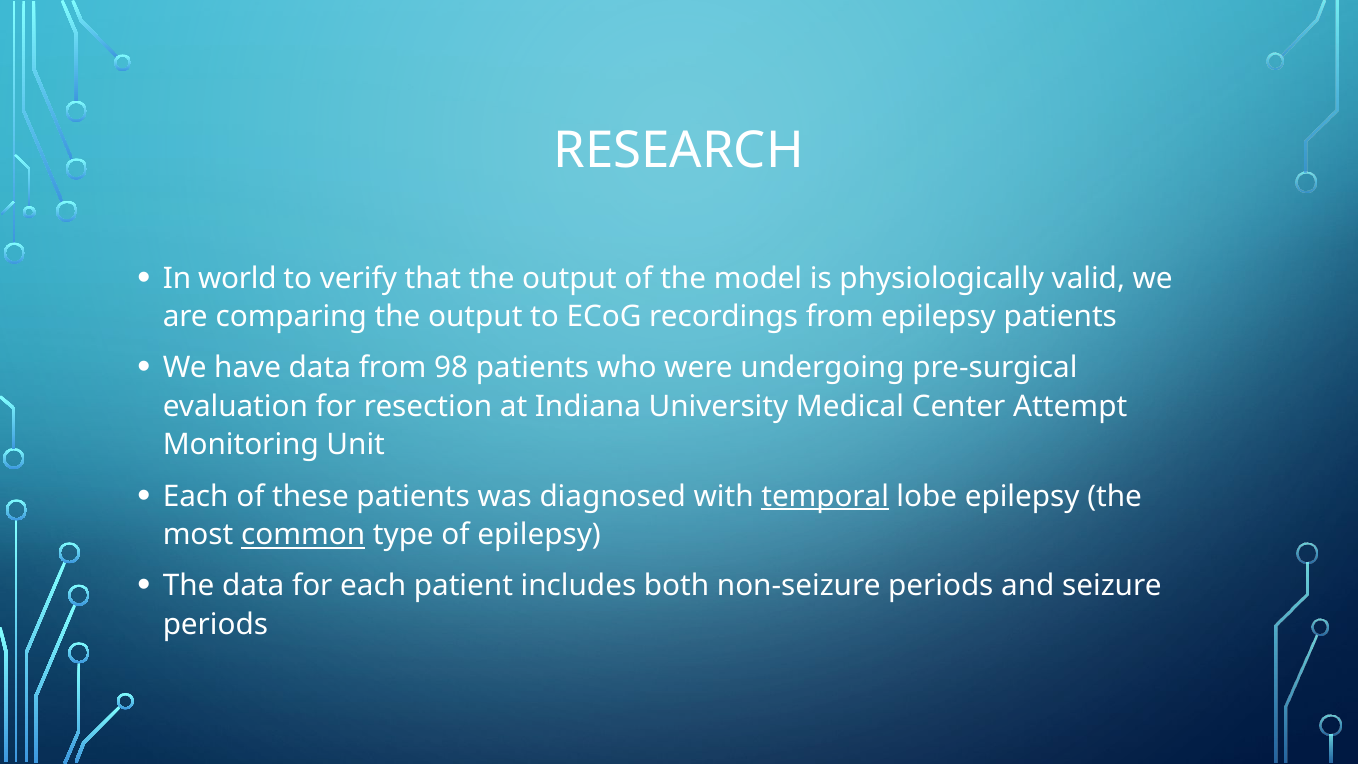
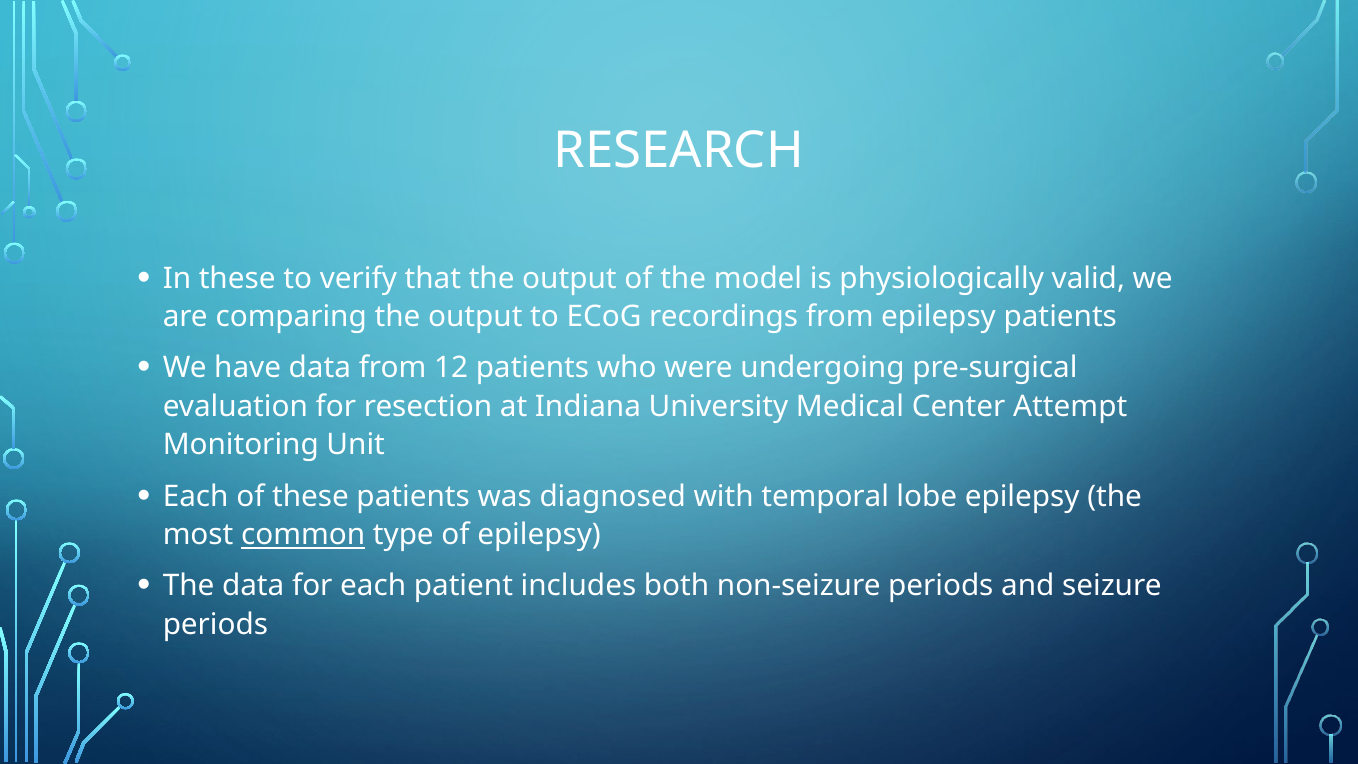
In world: world -> these (237, 278)
98: 98 -> 12 (451, 368)
temporal underline: present -> none (825, 496)
